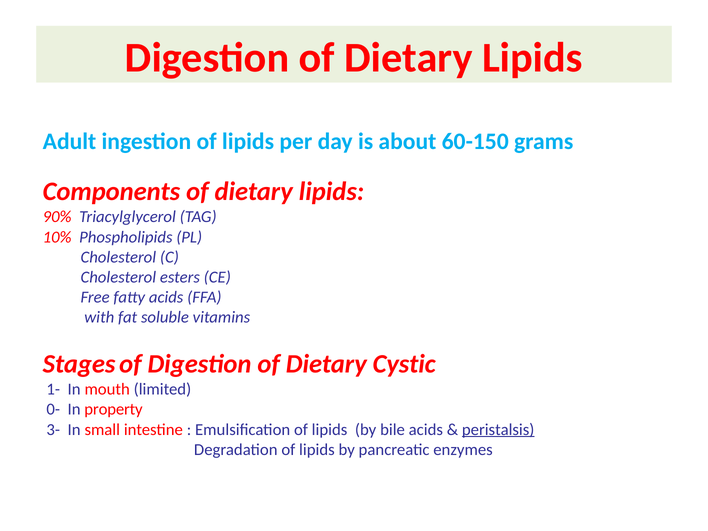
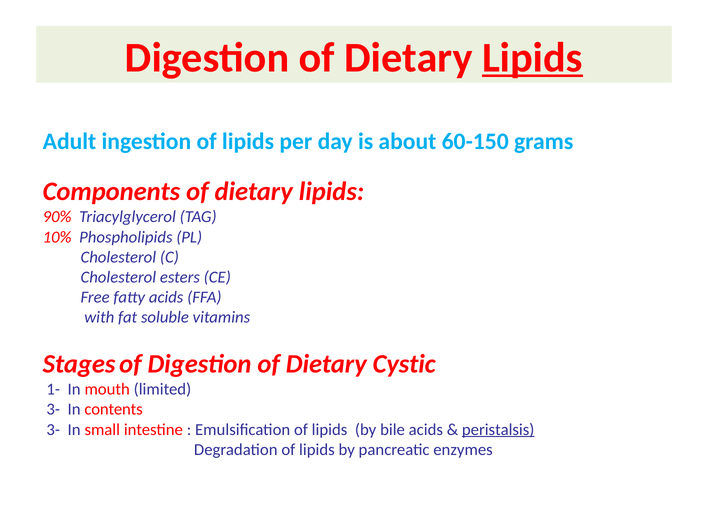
Lipids underline: none -> present (532, 58)
0-: 0- -> 3- (53, 409)
property: property -> contents (114, 409)
